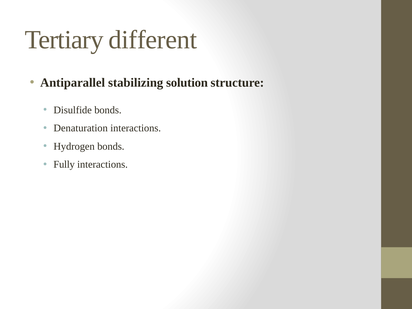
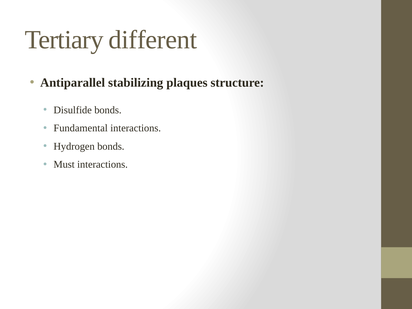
solution: solution -> plaques (187, 83)
Denaturation: Denaturation -> Fundamental (81, 128)
Fully: Fully -> Must (64, 164)
